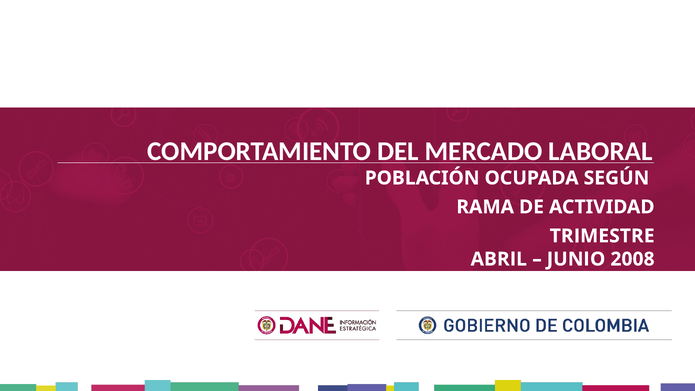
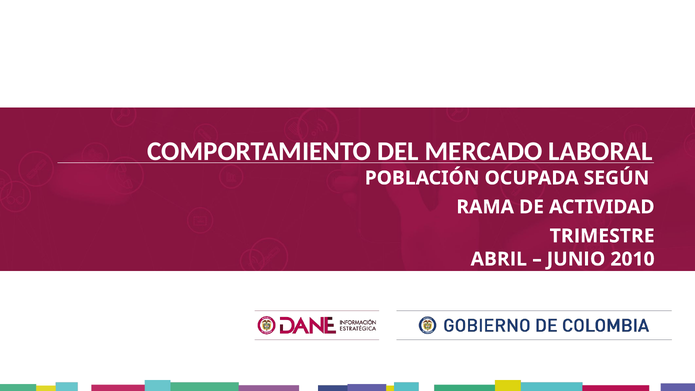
2008: 2008 -> 2010 (632, 259)
